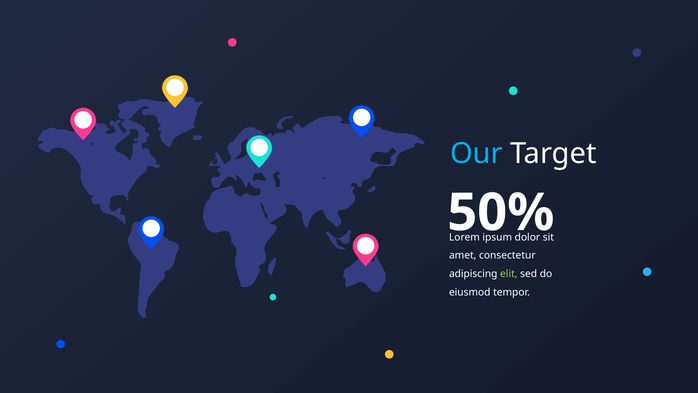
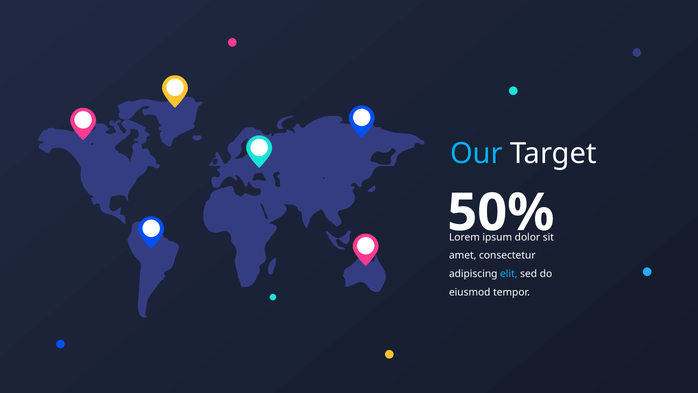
elit colour: light green -> light blue (509, 274)
